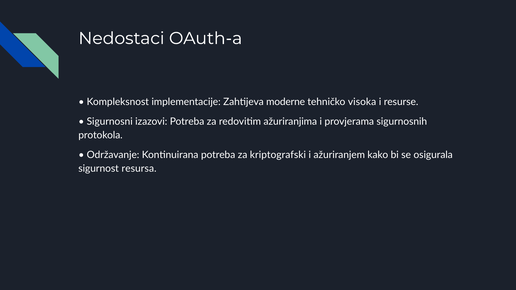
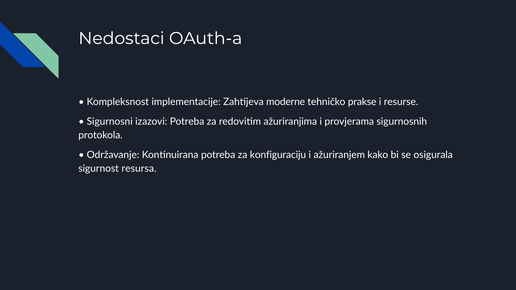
visoka: visoka -> prakse (362, 102)
kriptografski: kriptografski -> konfiguraciju (278, 155)
